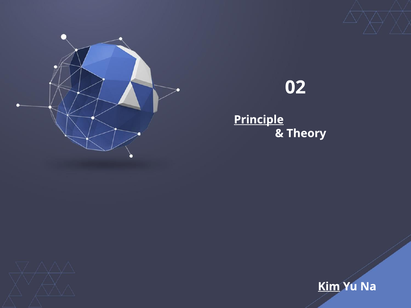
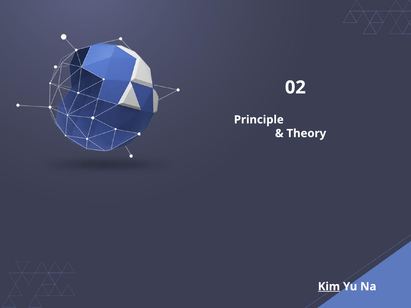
Principle underline: present -> none (259, 120)
